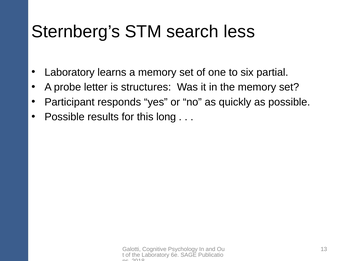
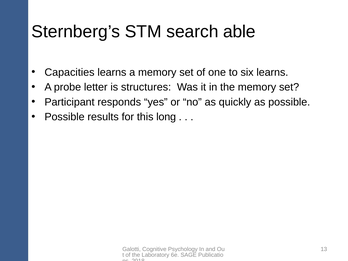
less: less -> able (239, 32)
Laboratory: Laboratory -> Capacities (69, 72)
six partial: partial -> learns (272, 72)
